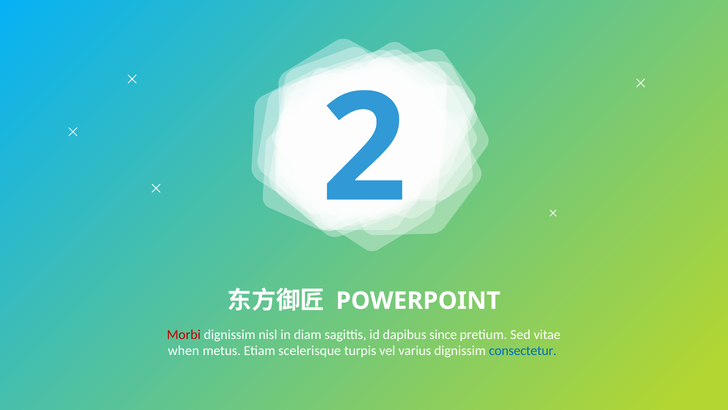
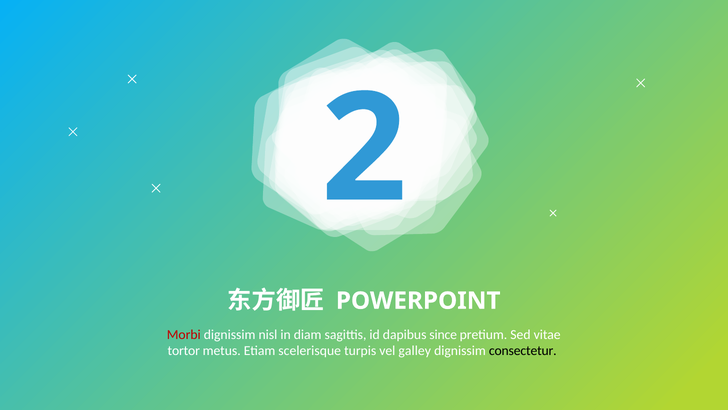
when: when -> tortor (184, 351)
varius: varius -> galley (415, 351)
consectetur colour: blue -> black (523, 351)
